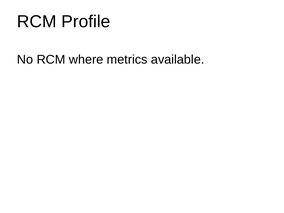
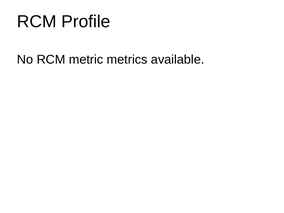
where: where -> metric (86, 60)
